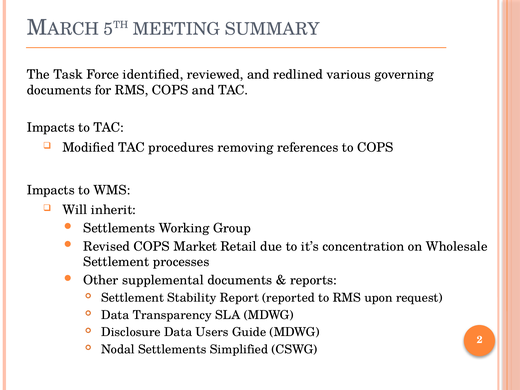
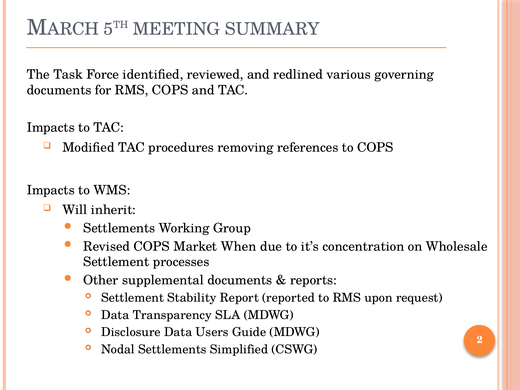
Retail: Retail -> When (239, 246)
